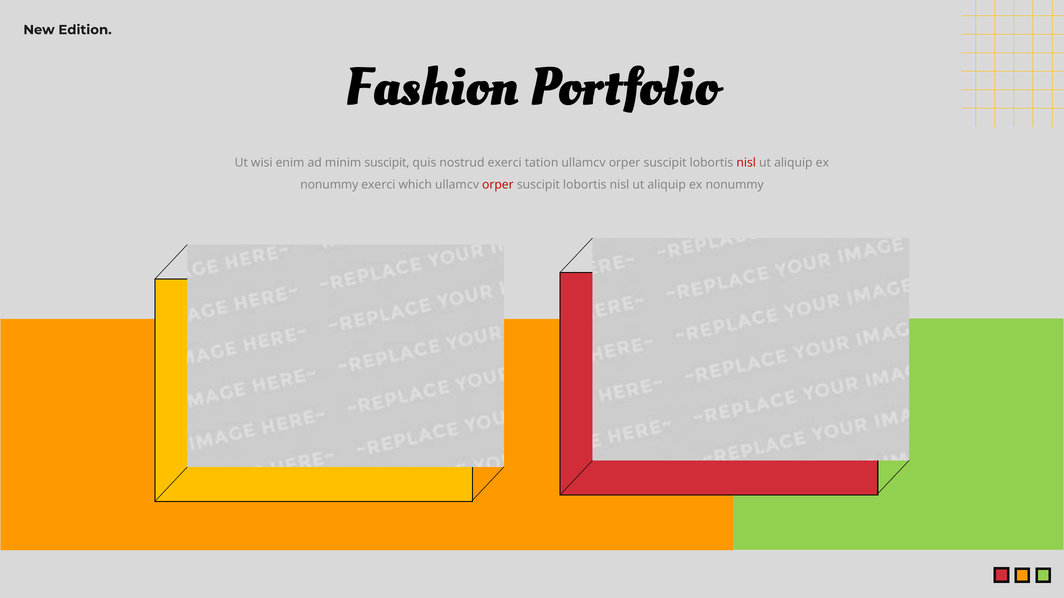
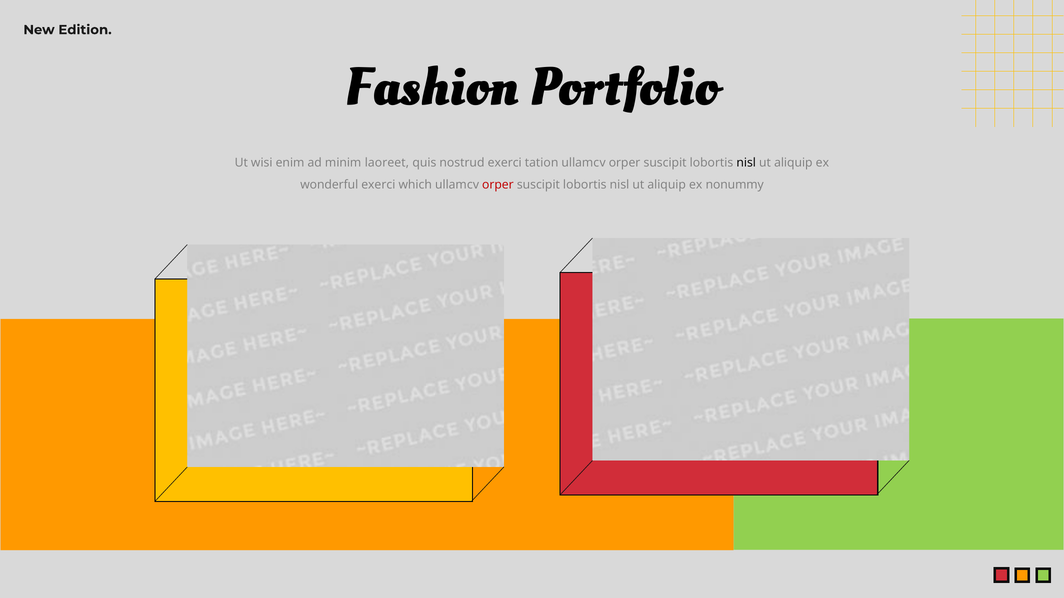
minim suscipit: suscipit -> laoreet (387, 163)
nisl colour: red -> black (746, 163)
nonummy: nonummy -> wonderful (329, 185)
